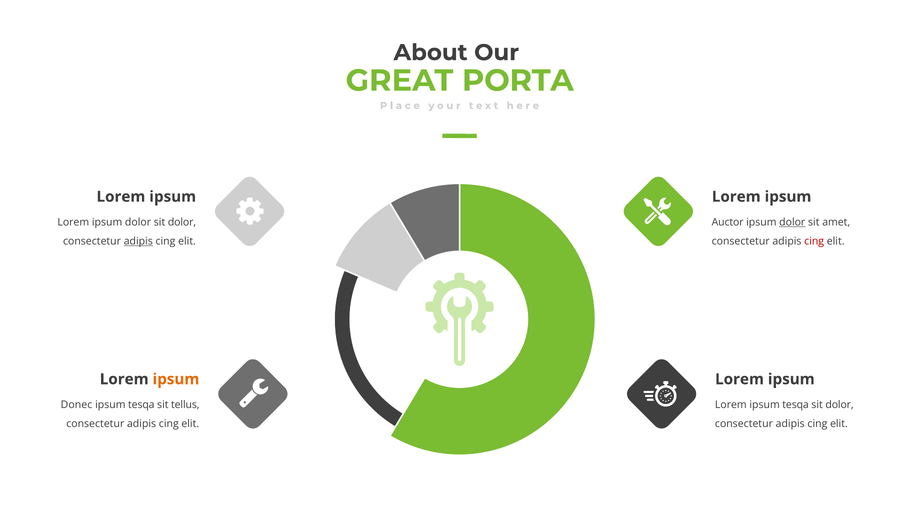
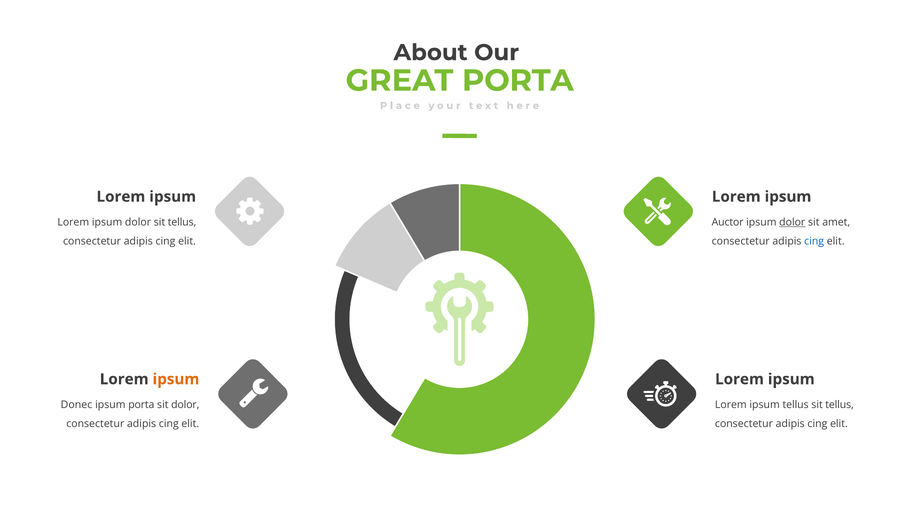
dolor sit dolor: dolor -> tellus (182, 222)
adipis underline: present -> none (138, 241)
cing colour: red -> blue (814, 241)
tesqa: tesqa -> porta (141, 405)
sit tellus: tellus -> dolor (185, 405)
Lorem ipsum tesqa: tesqa -> tellus (796, 405)
dolor: dolor -> tellus (840, 405)
